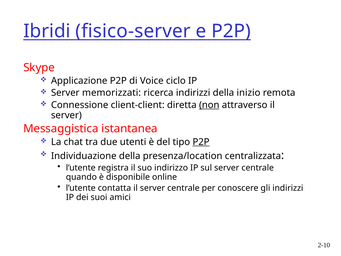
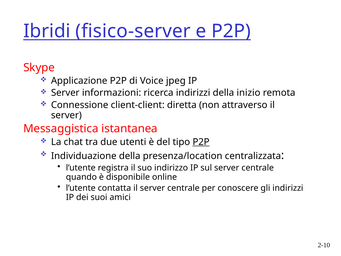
ciclo: ciclo -> jpeg (176, 81)
memorizzati: memorizzati -> informazioni (112, 93)
non underline: present -> none (209, 105)
